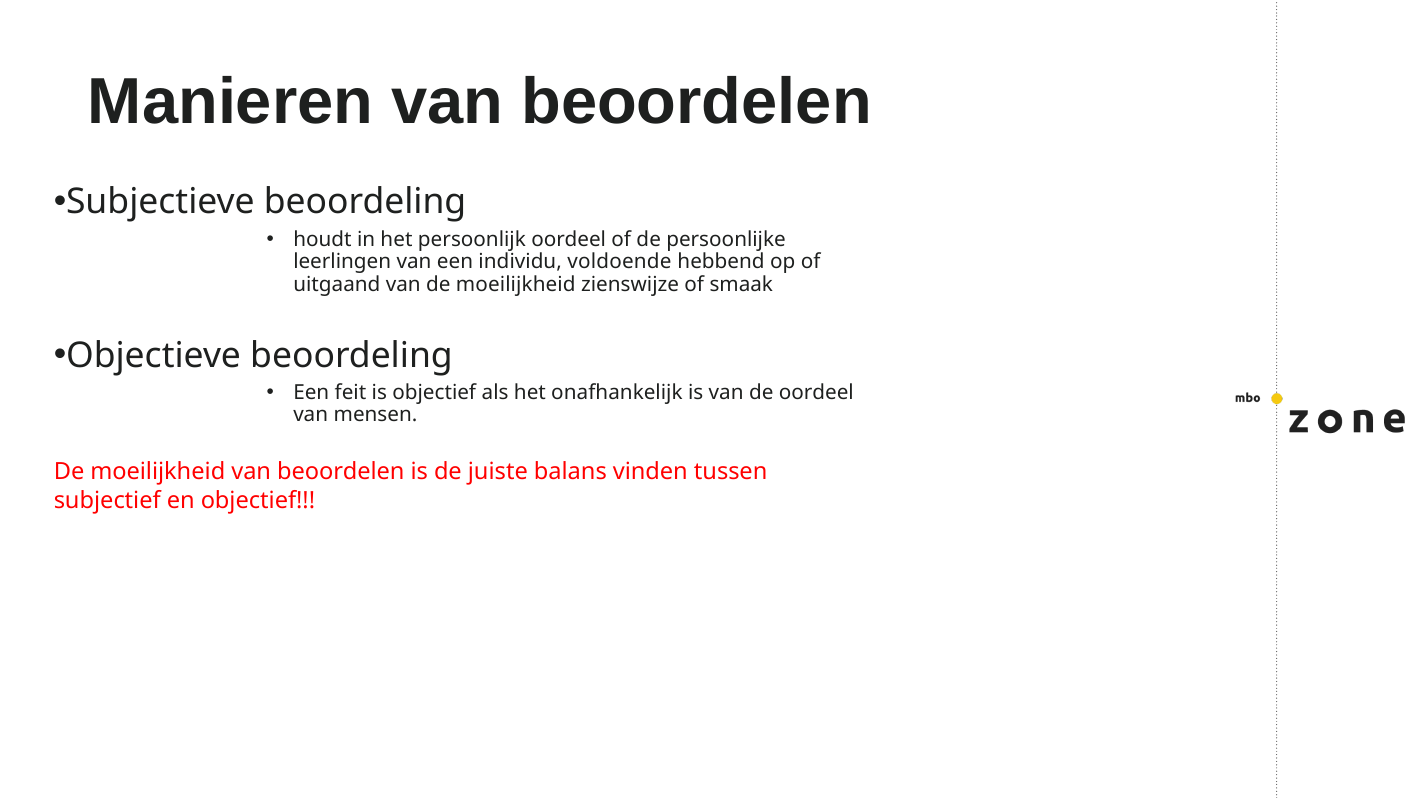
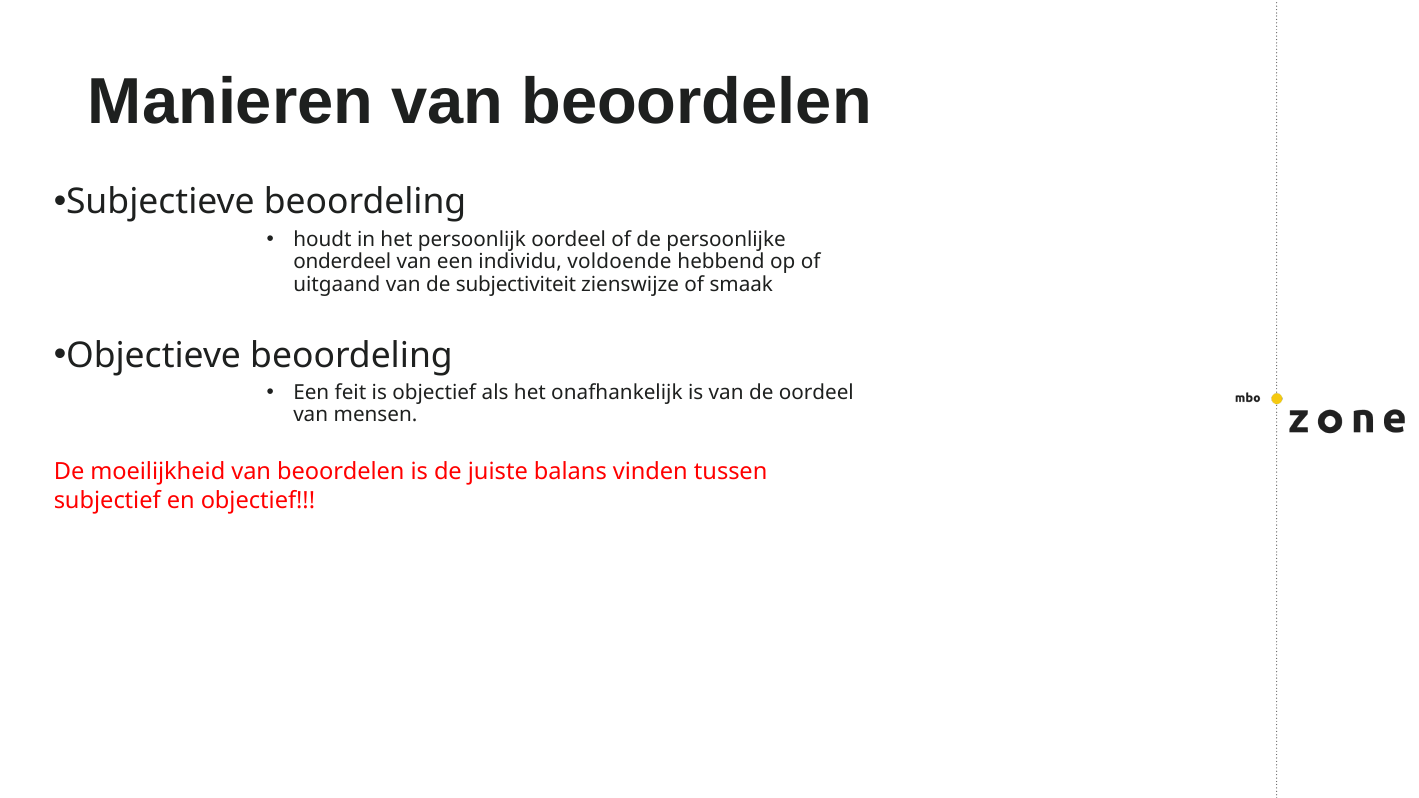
leerlingen: leerlingen -> onderdeel (342, 262)
van de moeilijkheid: moeilijkheid -> subjectiviteit (516, 284)
